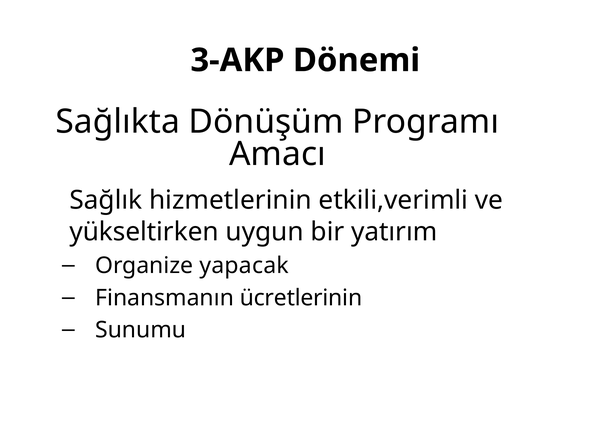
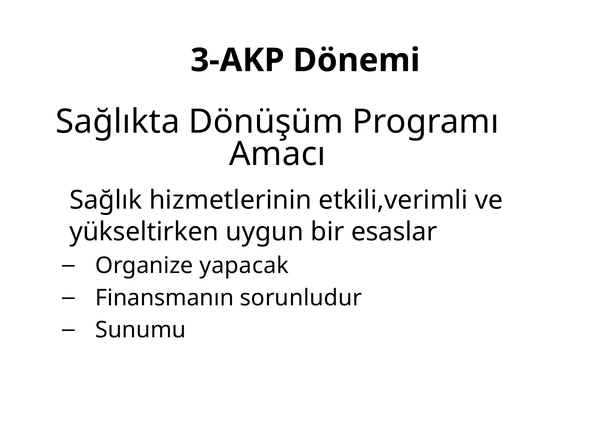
yatırım: yatırım -> esaslar (394, 232)
ücretlerinin: ücretlerinin -> sorunludur (301, 298)
